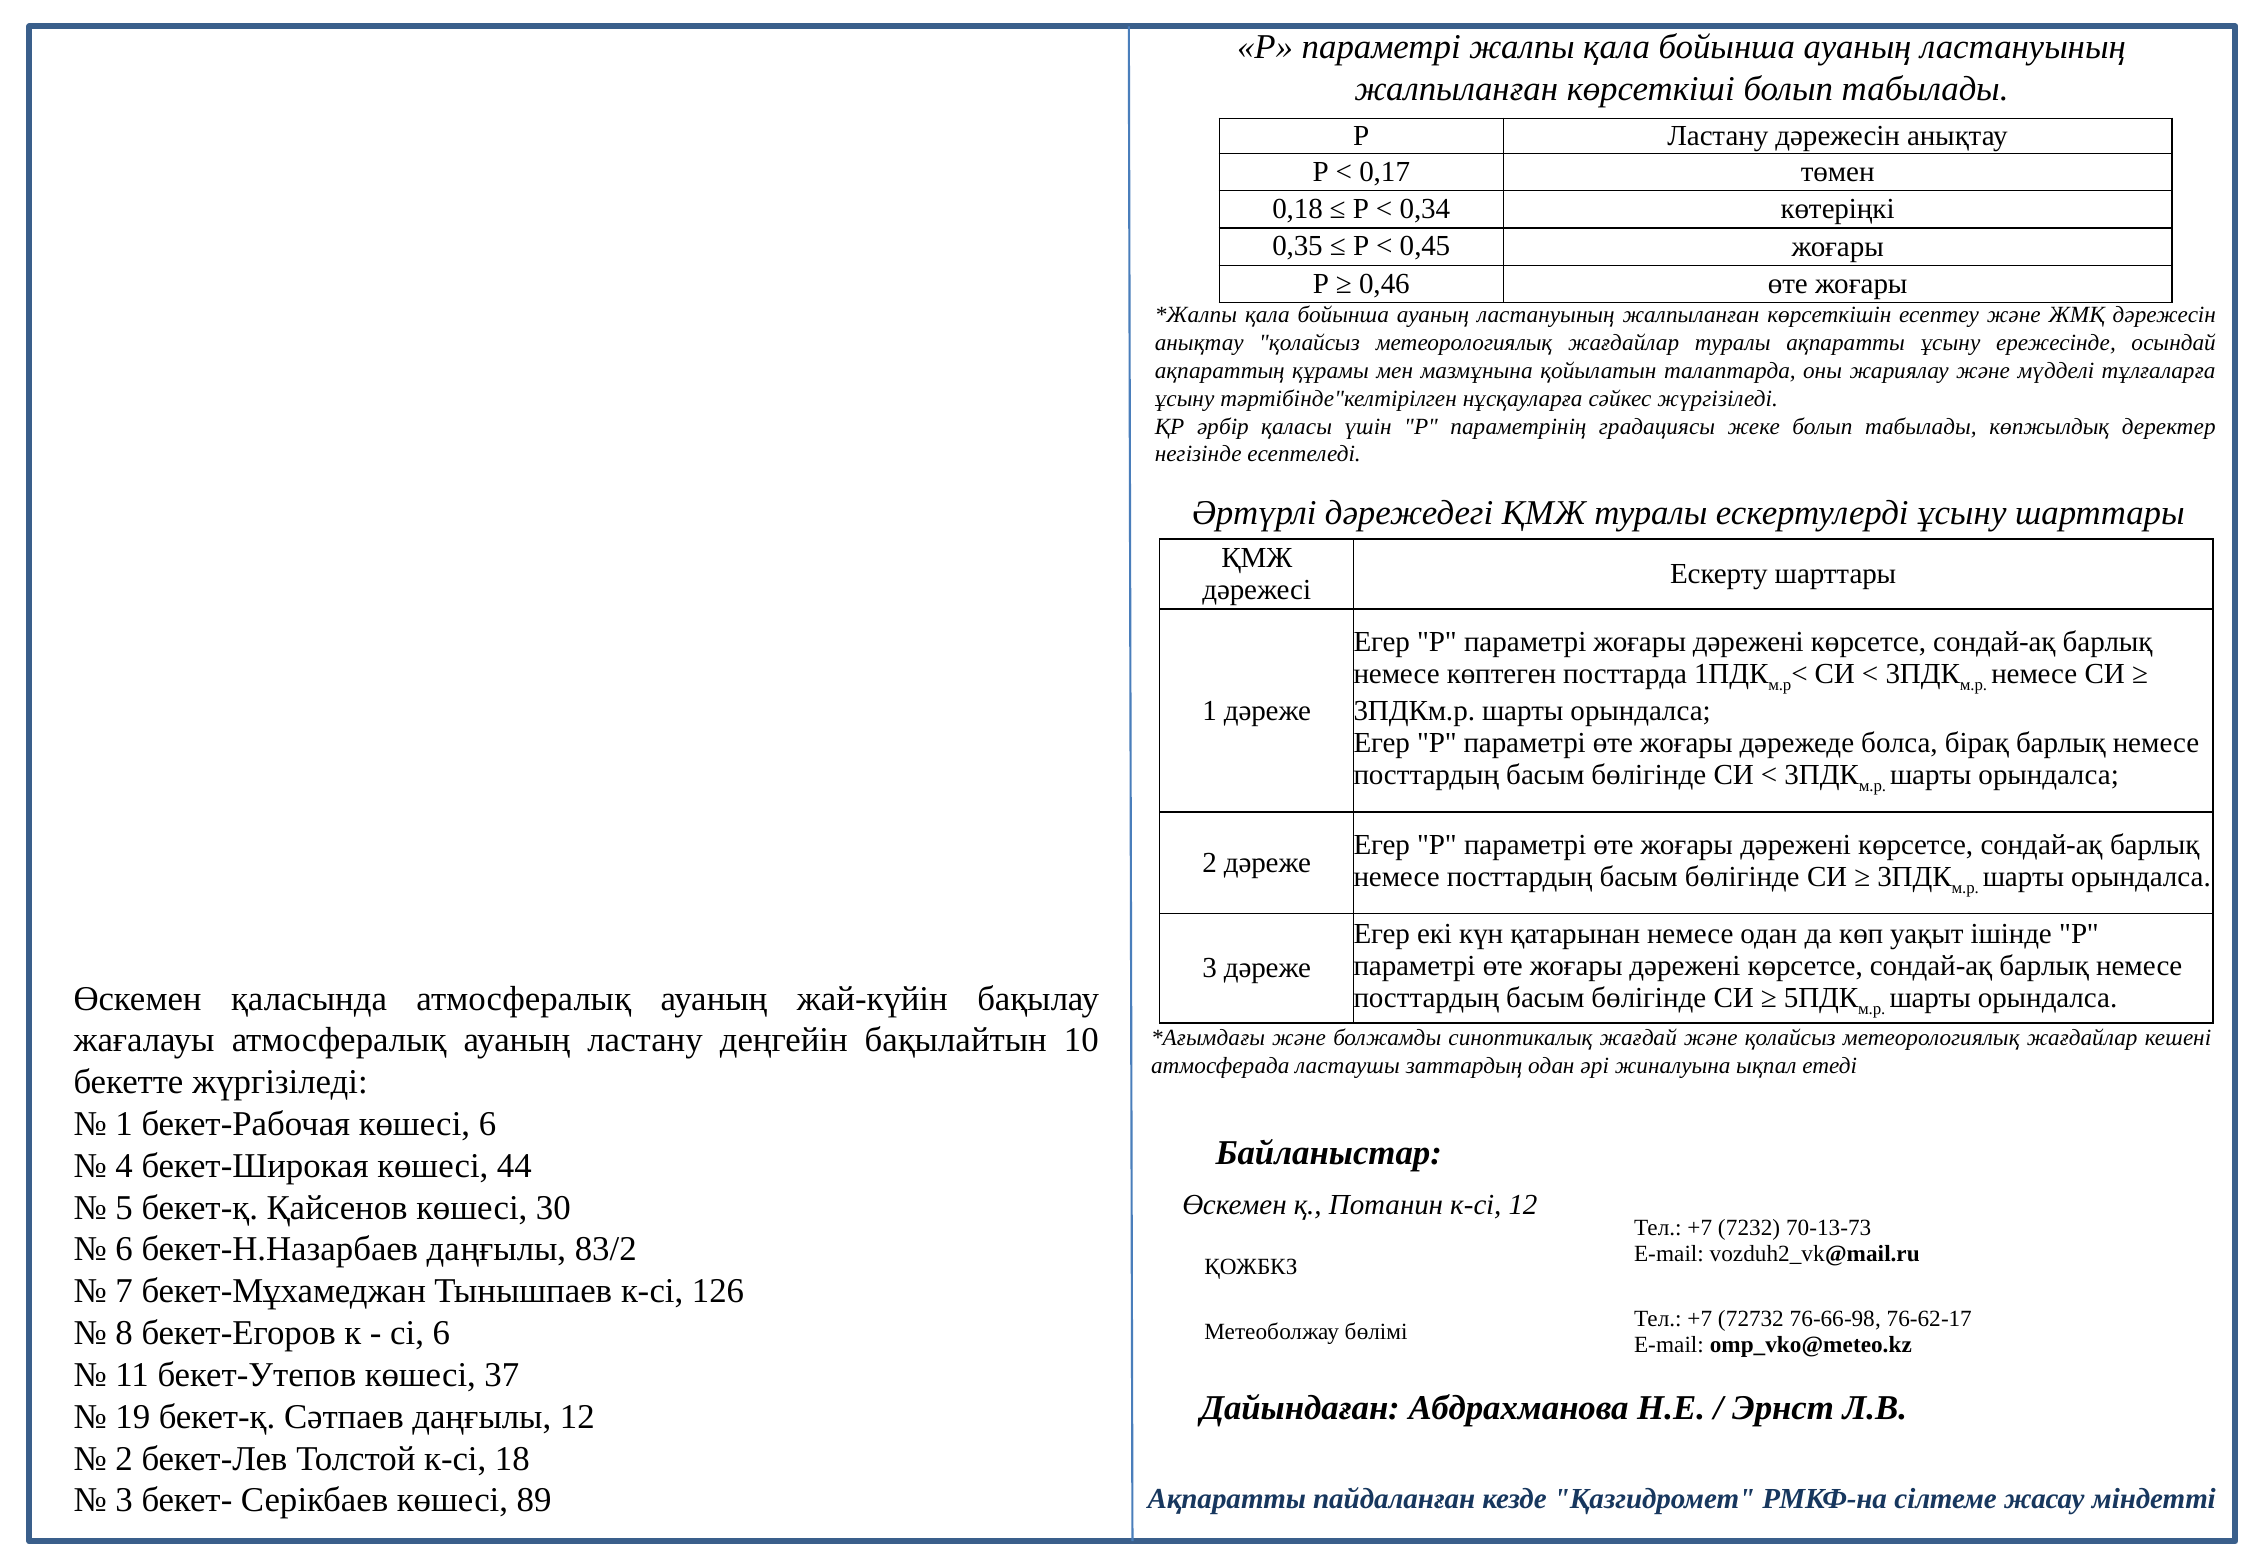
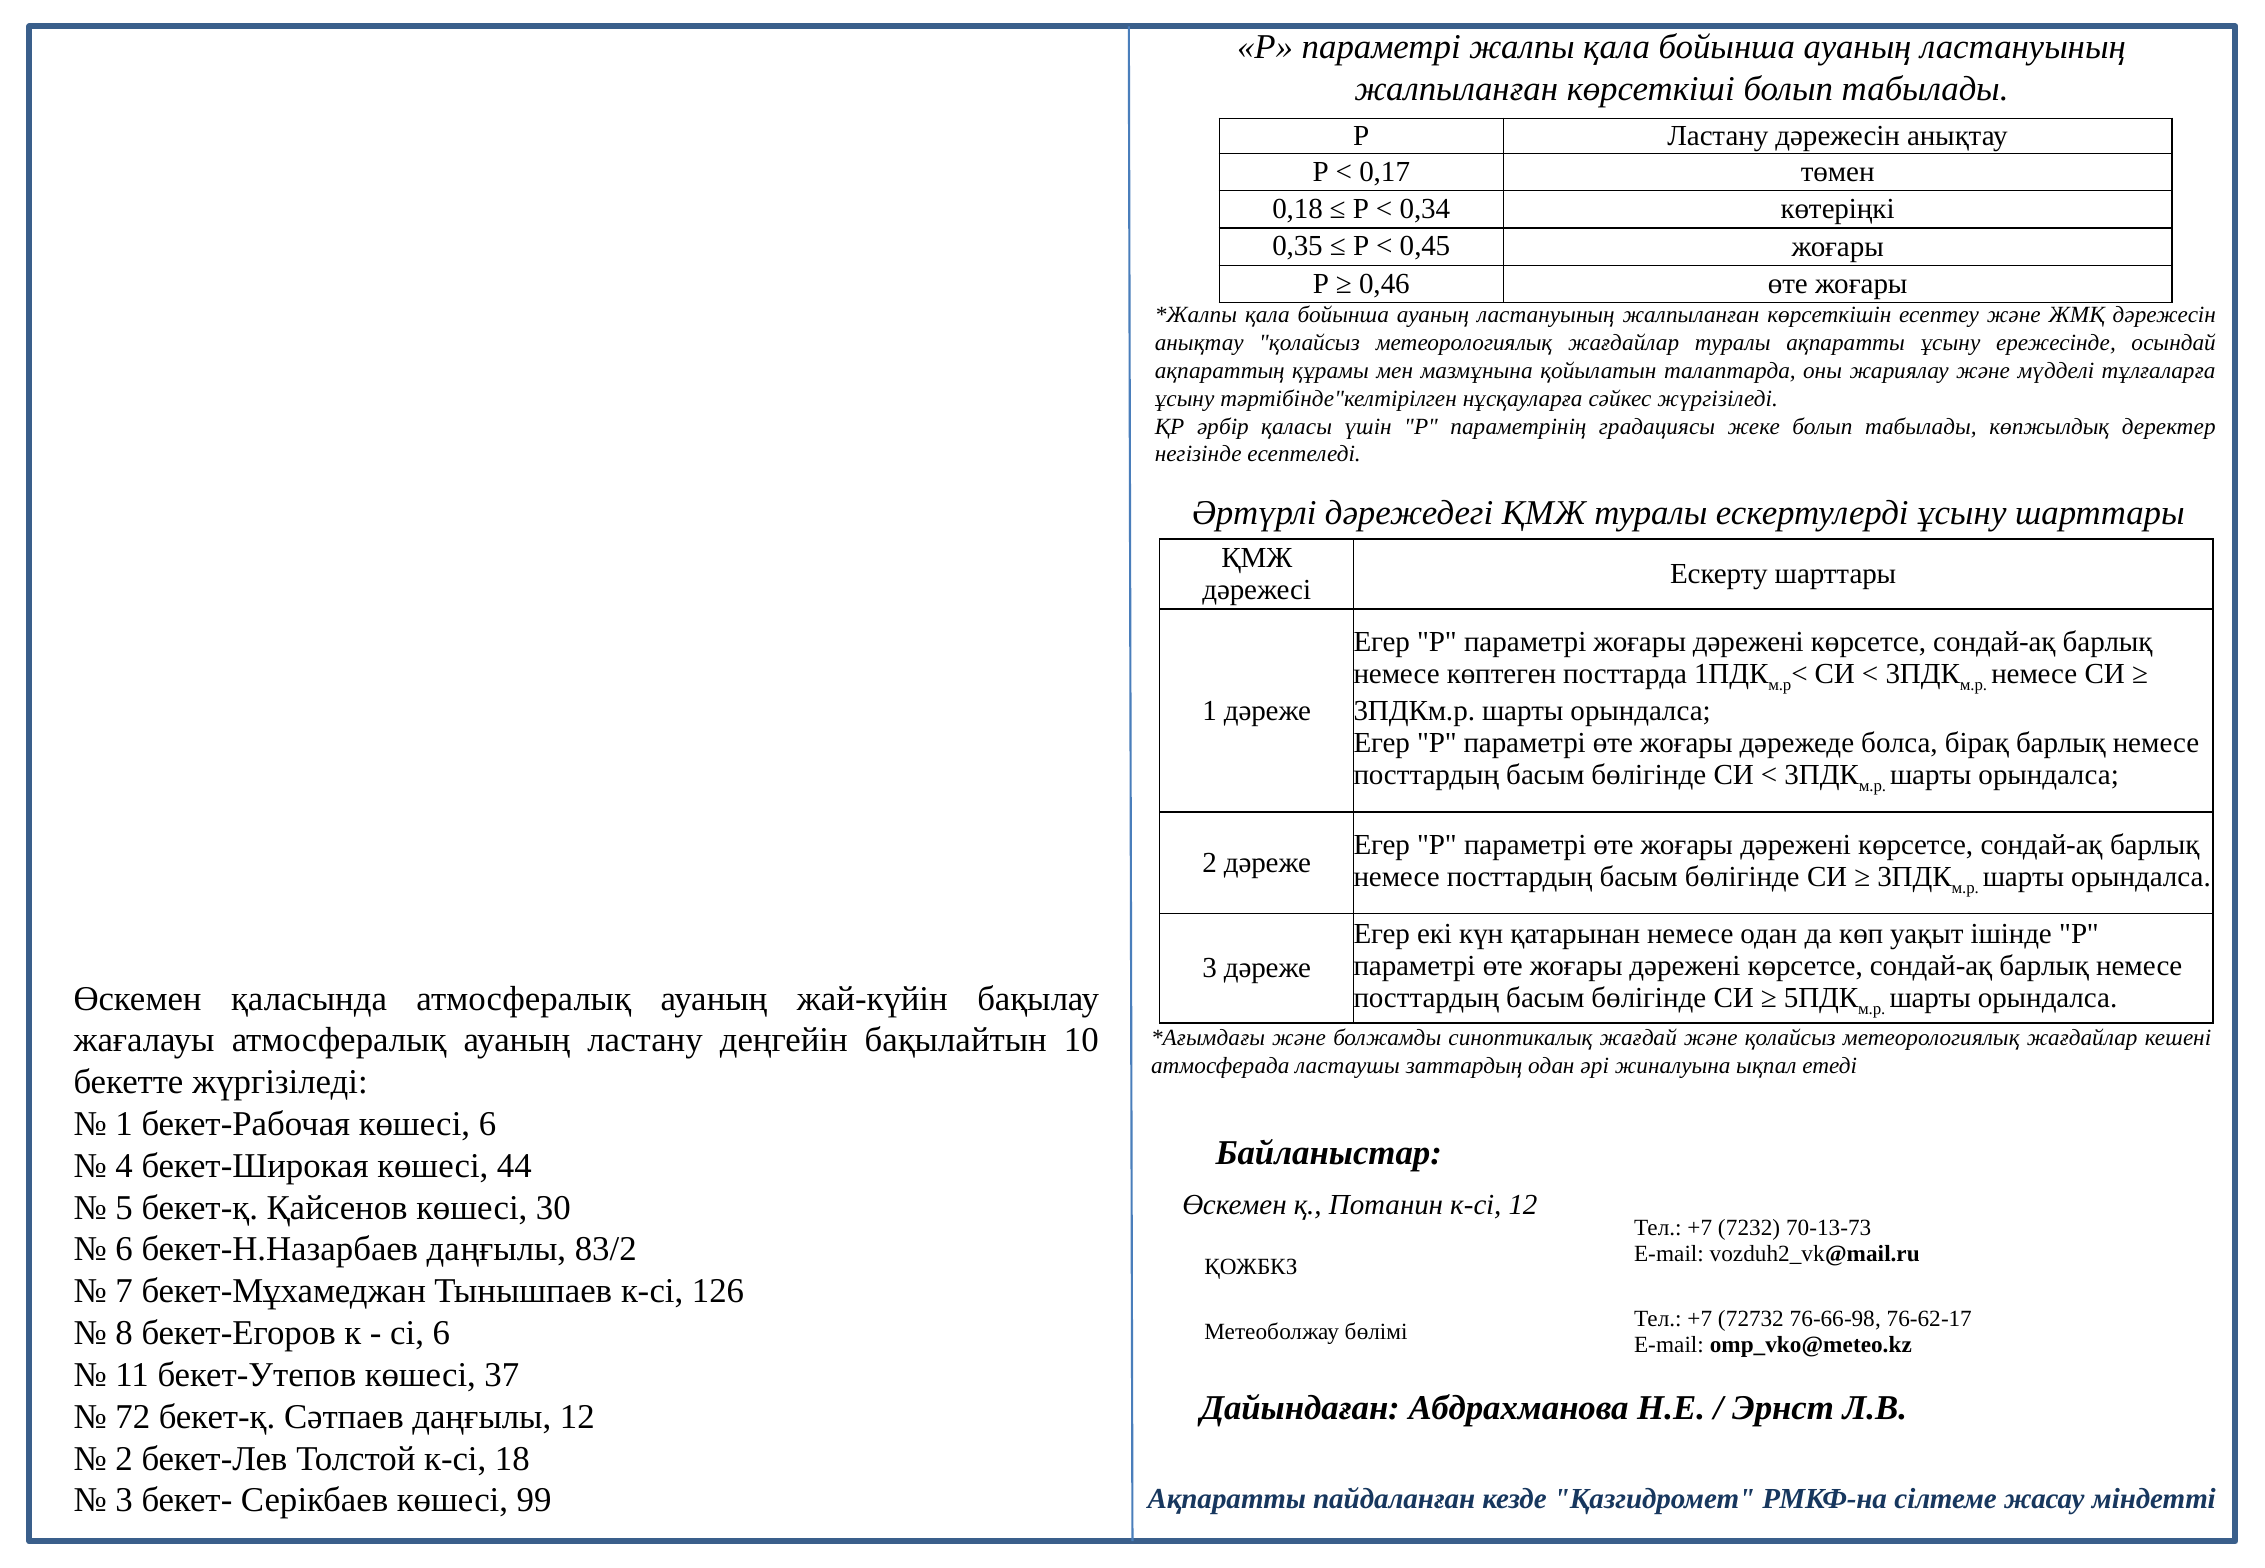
19: 19 -> 72 (133, 1417)
89: 89 -> 99 (534, 1500)
